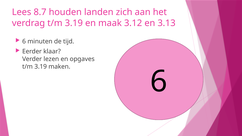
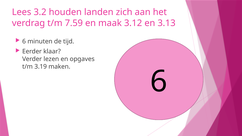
8.7: 8.7 -> 3.2 (40, 12)
verdrag t/m 3.19: 3.19 -> 7.59 (74, 23)
